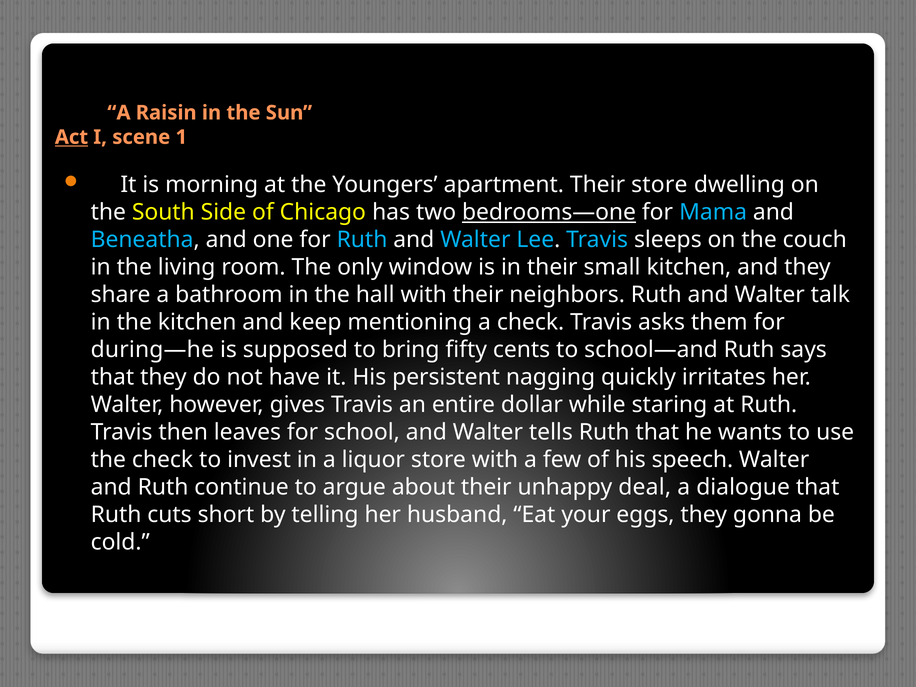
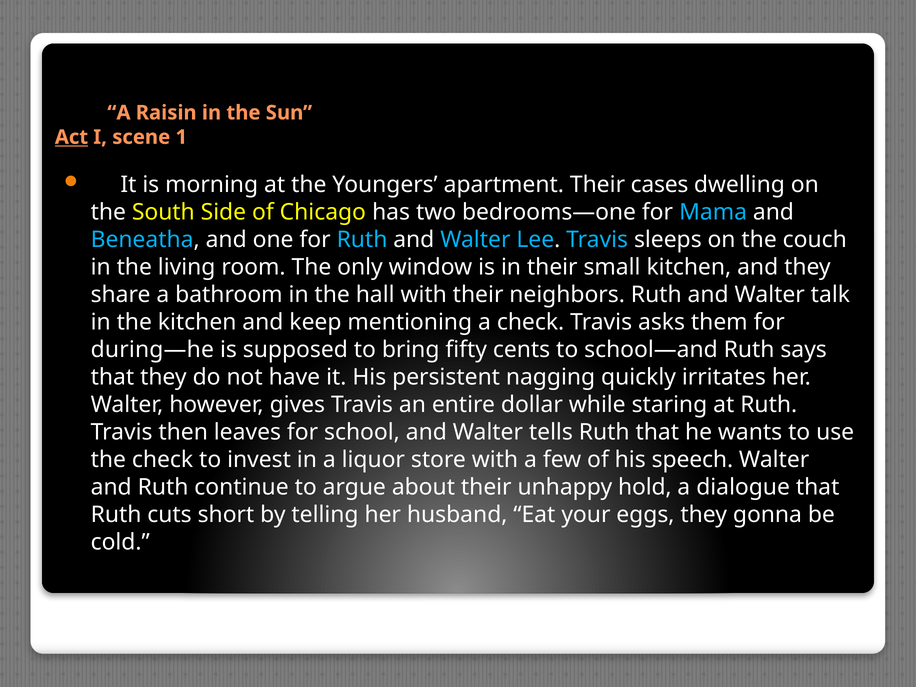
Their store: store -> cases (660, 185)
bedrooms—one underline: present -> none (549, 212)
deal: deal -> hold (645, 487)
